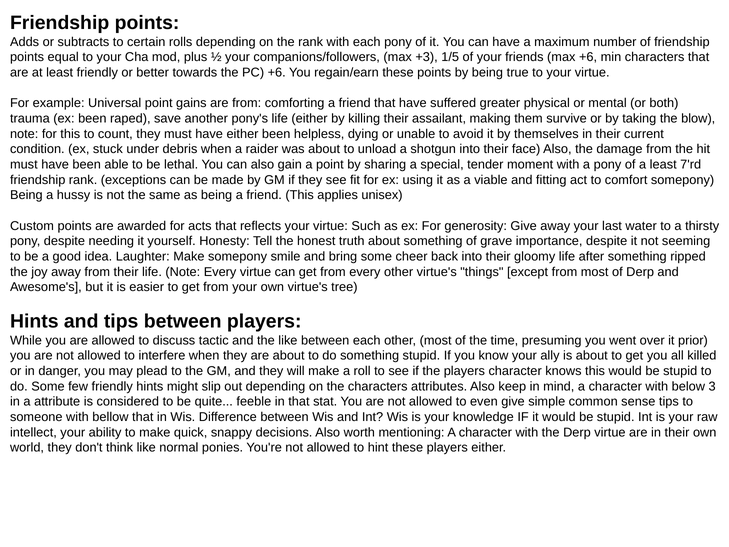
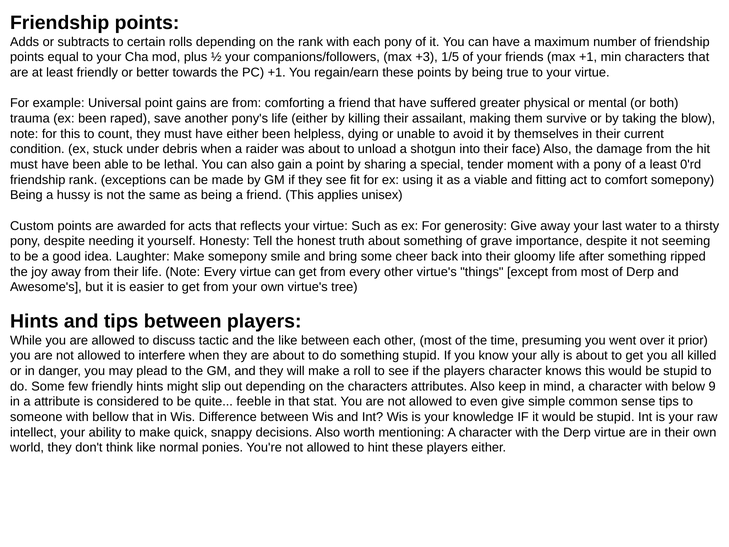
max +6: +6 -> +1 (588, 57)
PC +6: +6 -> +1 (277, 73)
7'rd: 7'rd -> 0'rd (691, 164)
3: 3 -> 9 (712, 386)
